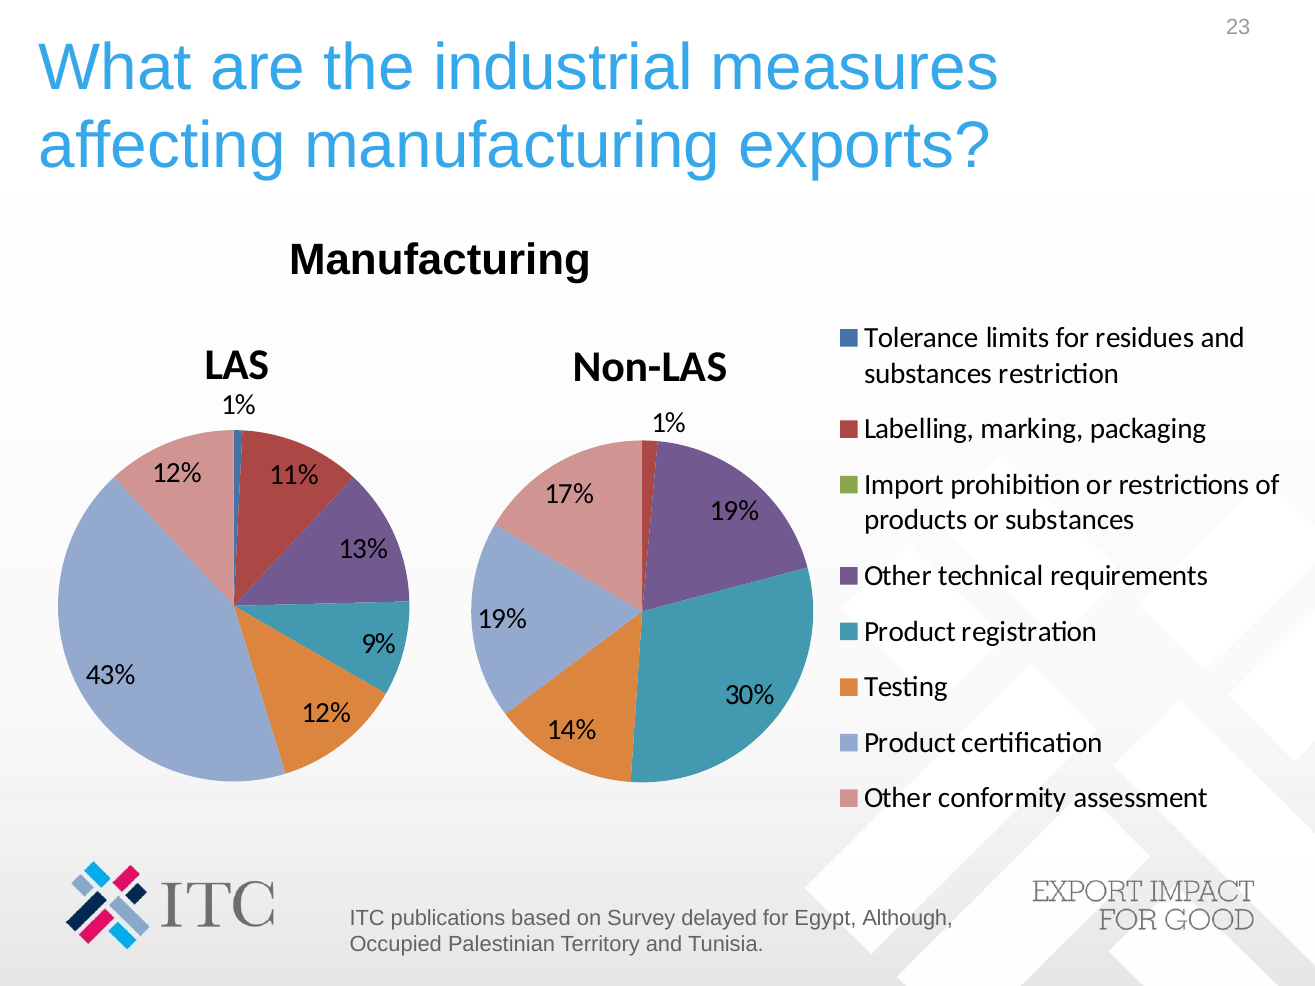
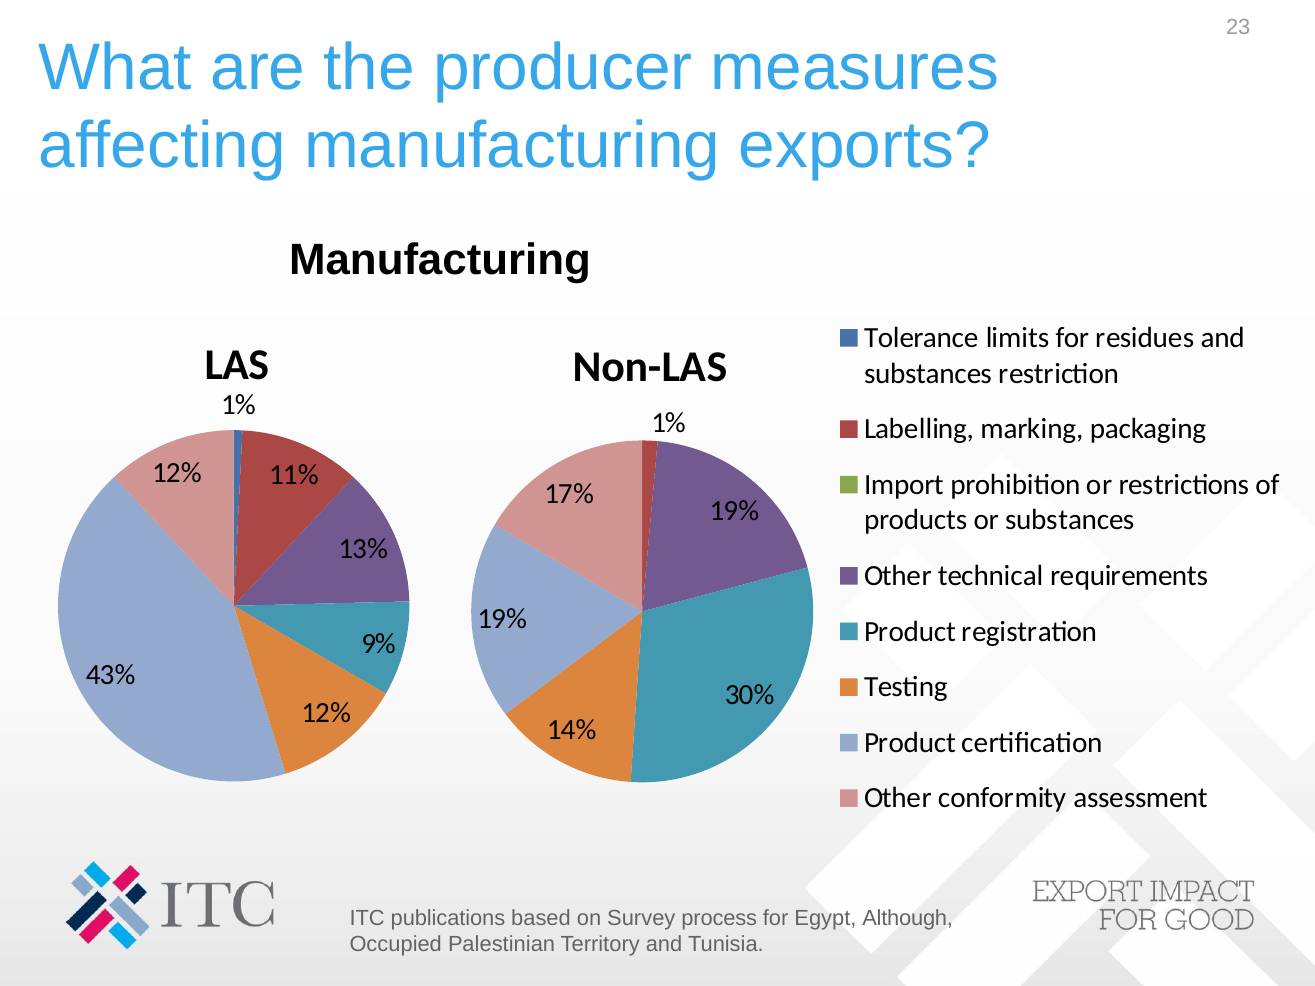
industrial: industrial -> producer (563, 67)
delayed: delayed -> process (719, 918)
